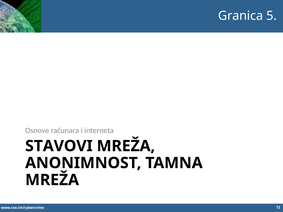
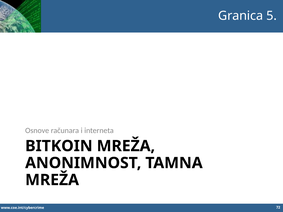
STAVOVI: STAVOVI -> BITKOIN (59, 146)
